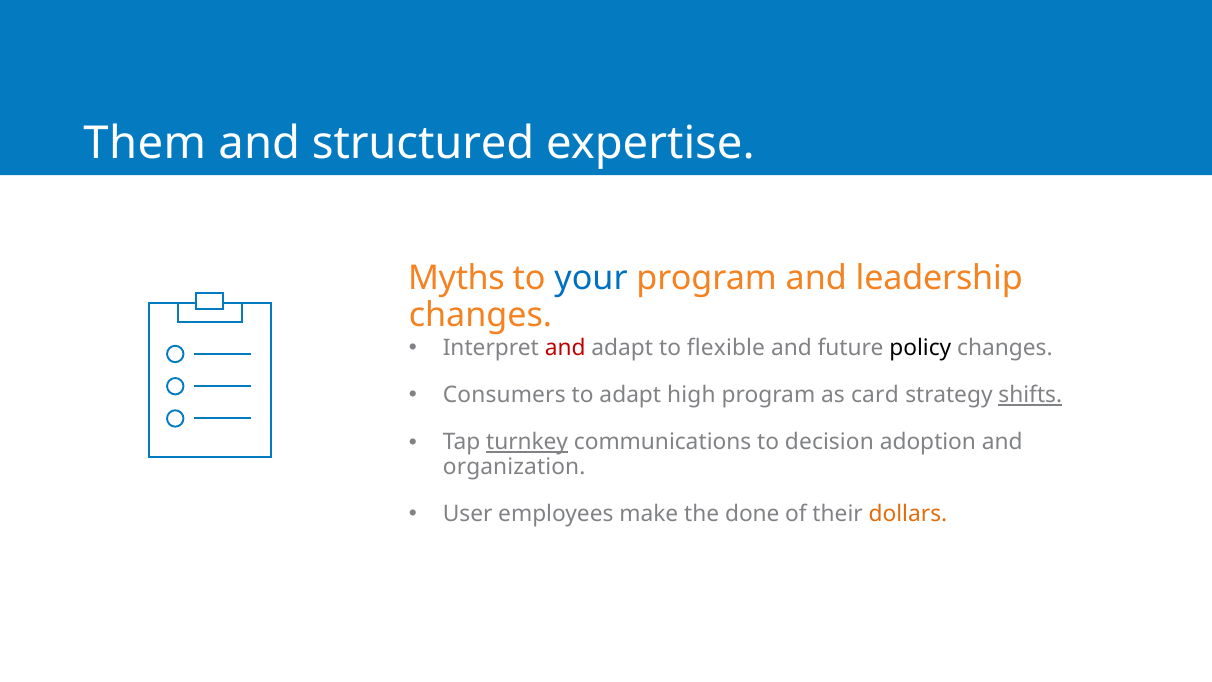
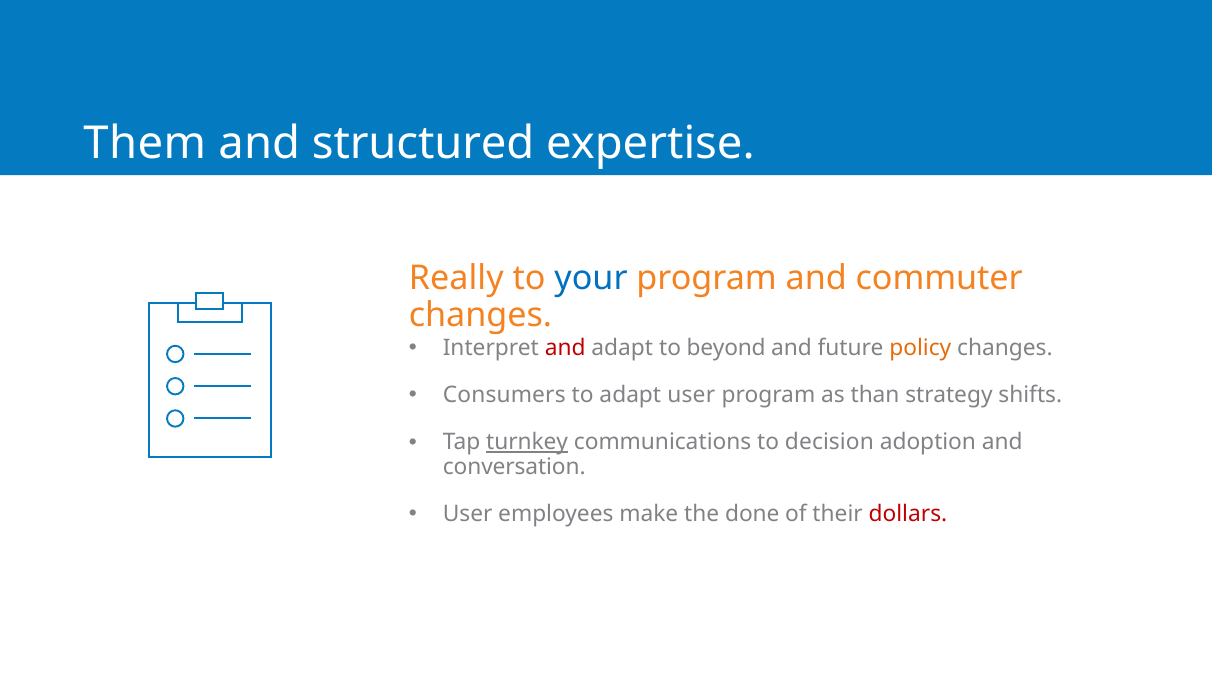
Myths: Myths -> Really (456, 278)
leadership: leadership -> commuter (939, 278)
flexible: flexible -> beyond (726, 348)
policy colour: black -> orange (920, 348)
adapt high: high -> user (691, 395)
card: card -> than (875, 395)
shifts underline: present -> none (1030, 395)
organization: organization -> conversation (514, 467)
dollars colour: orange -> red (908, 514)
